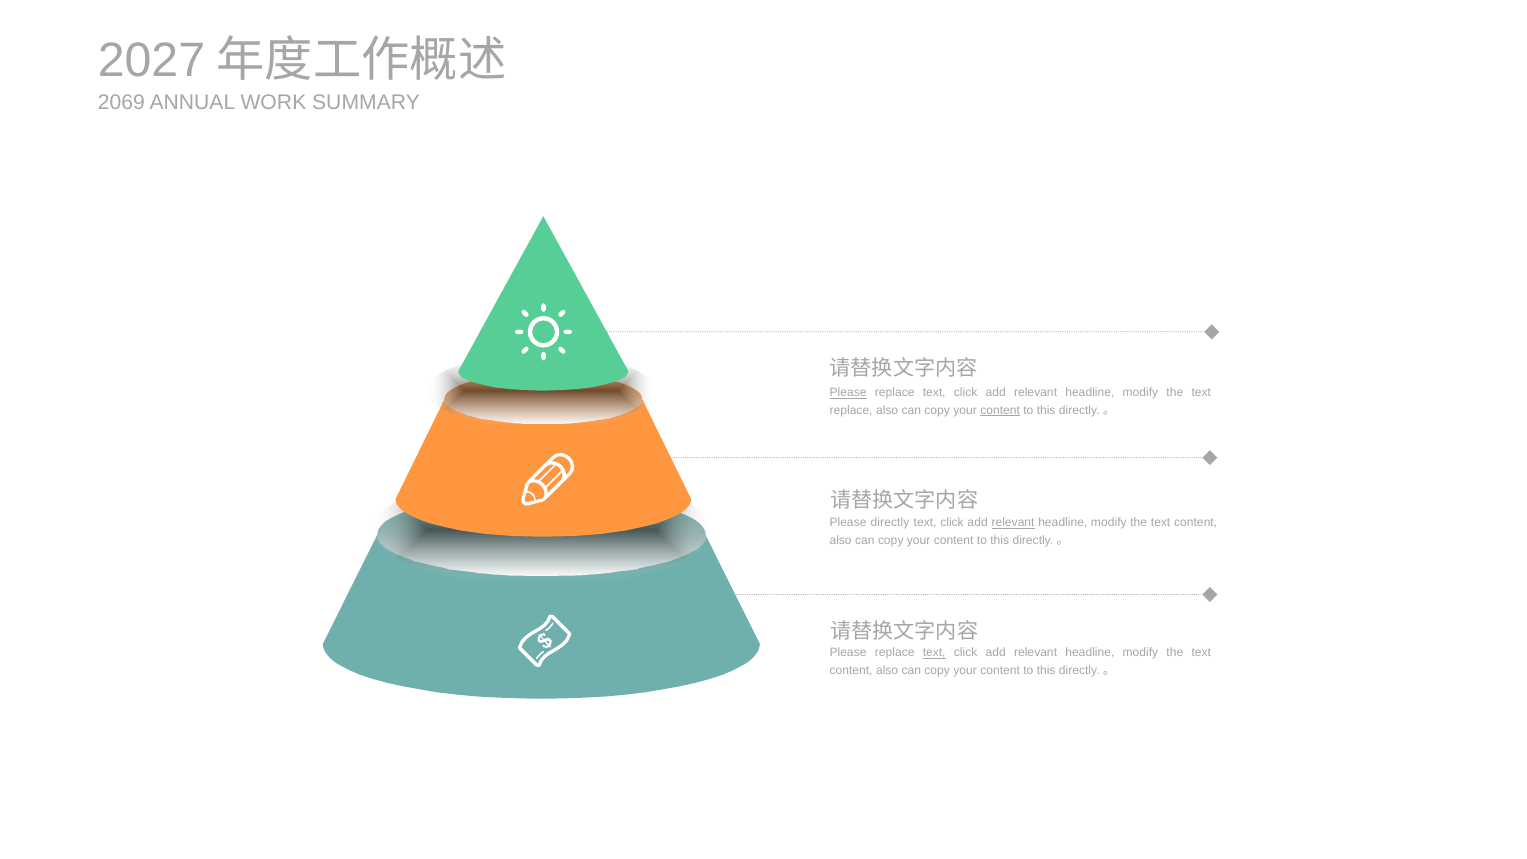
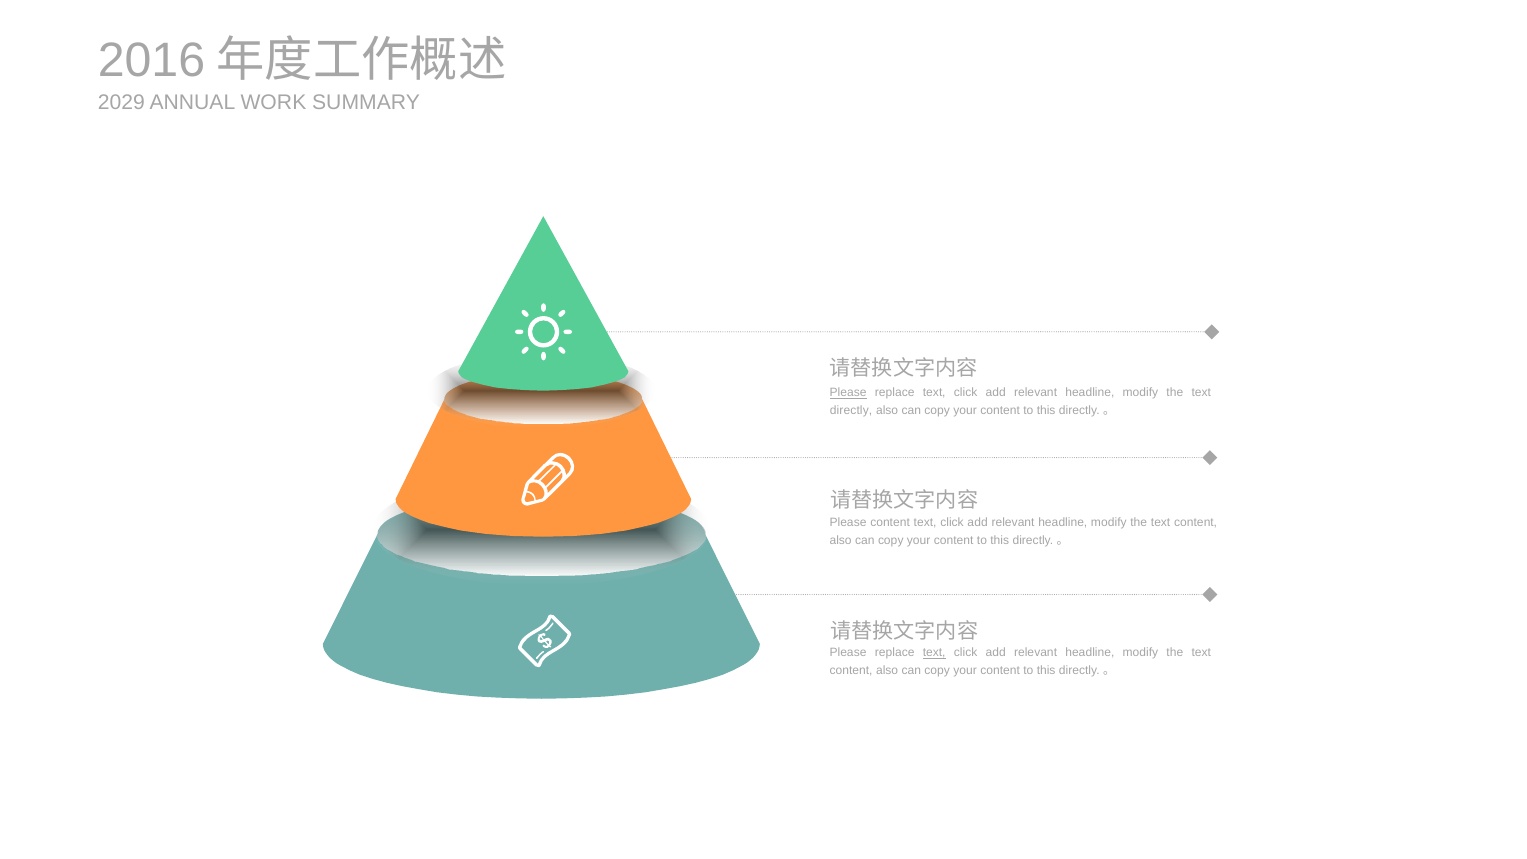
2027: 2027 -> 2016 (151, 60)
2069: 2069 -> 2029 (121, 102)
replace: replace -> directly (851, 410)
content underline: present -> none (1000, 410)
Please directly: directly -> content (890, 523)
relevant underline: present -> none (1013, 523)
